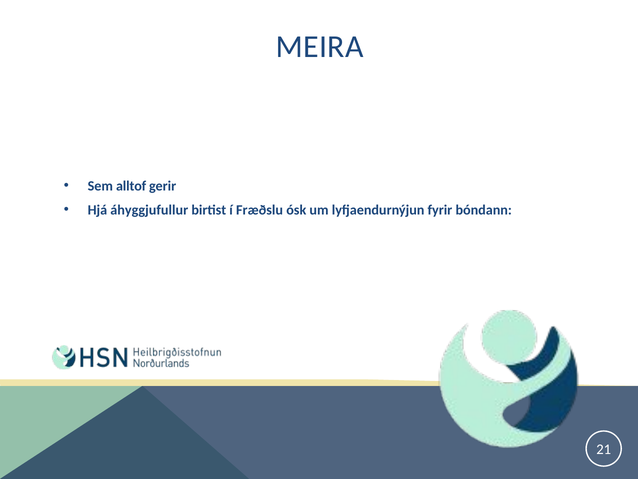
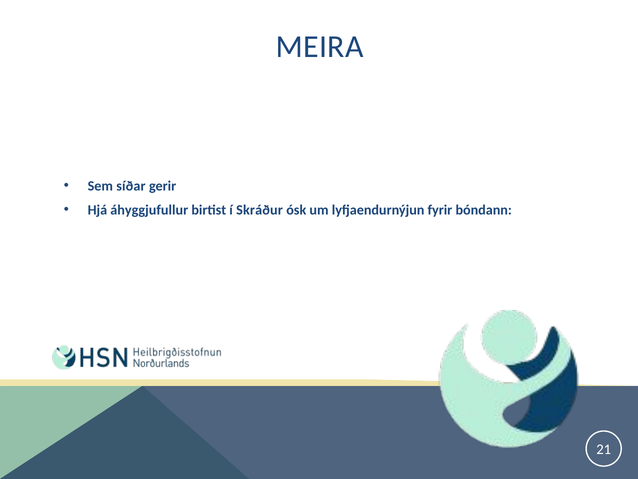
alltof: alltof -> síðar (131, 186)
Fræðslu: Fræðslu -> Skráður (260, 210)
